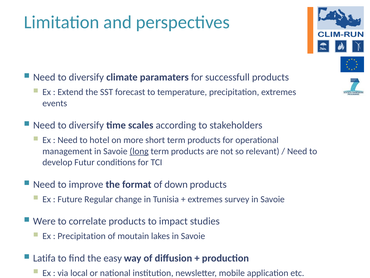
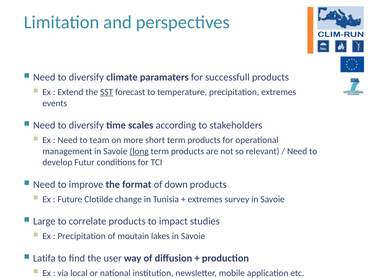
SST underline: none -> present (107, 92)
hotel: hotel -> team (99, 140)
Regular: Regular -> Clotilde (99, 199)
Were: Were -> Large (44, 221)
easy: easy -> user (113, 258)
